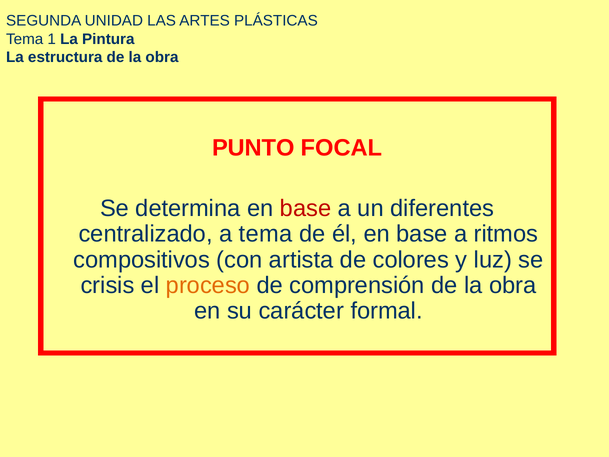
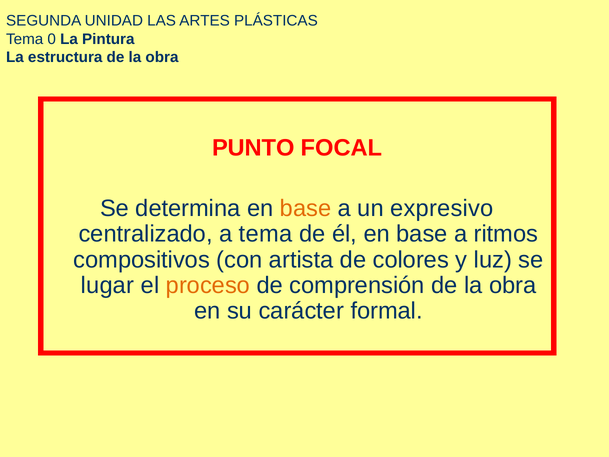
1: 1 -> 0 (52, 39)
base colour: red -> orange (306, 208)
diferentes: diferentes -> expresivo (442, 208)
crisis: crisis -> lugar (107, 285)
